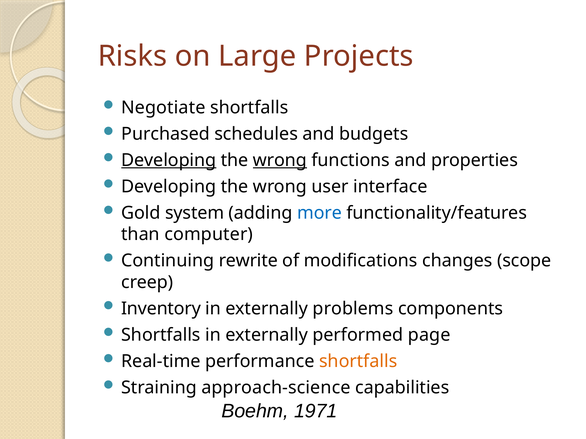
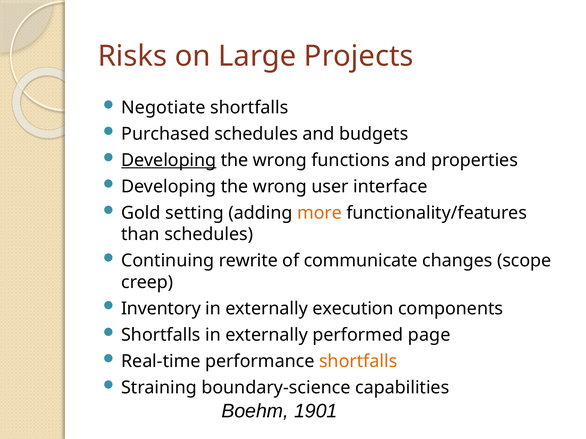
wrong underline: present -> none (280, 160)
system: system -> setting (195, 213)
more colour: blue -> orange (320, 213)
than computer: computer -> schedules (209, 235)
modifications: modifications -> communicate (361, 261)
problems: problems -> execution (353, 309)
approach-science: approach-science -> boundary-science (276, 388)
1971: 1971 -> 1901 (316, 411)
